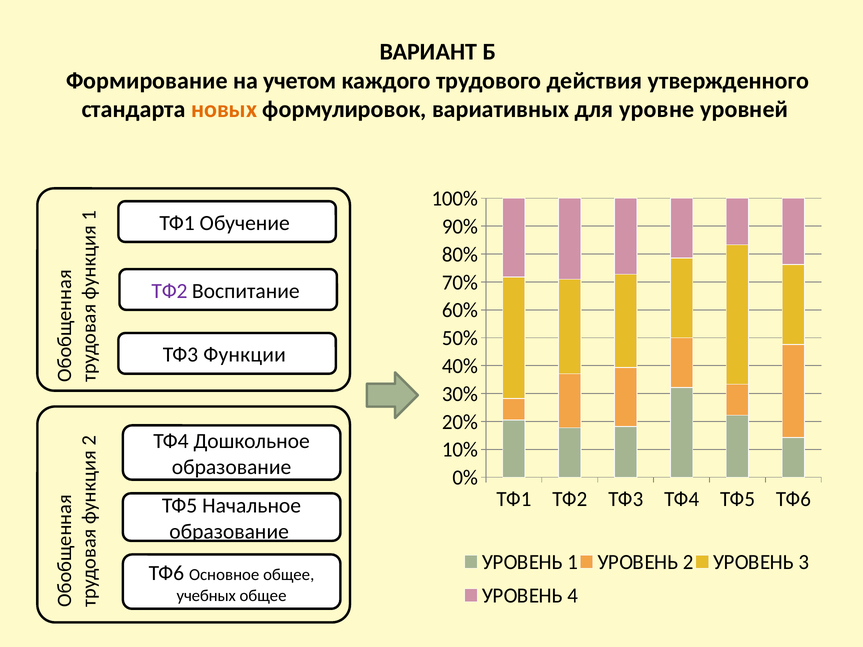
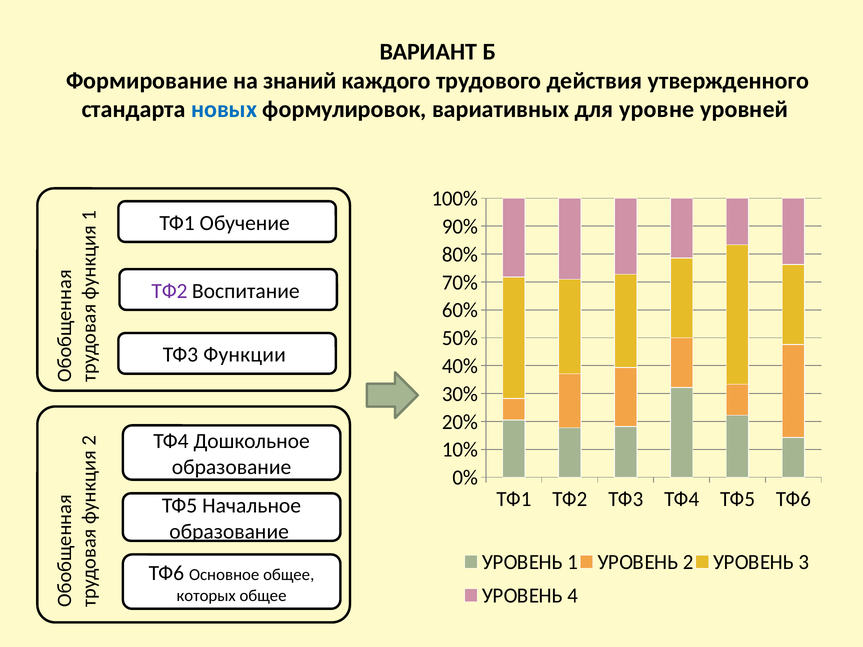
учетом: учетом -> знаний (300, 81)
новых colour: orange -> blue (224, 110)
учебных: учебных -> которых (206, 596)
